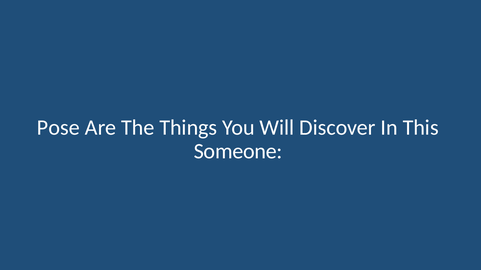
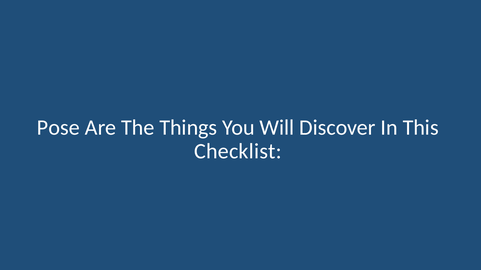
Someone: Someone -> Checklist (238, 152)
